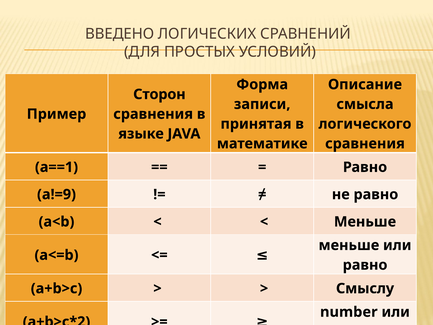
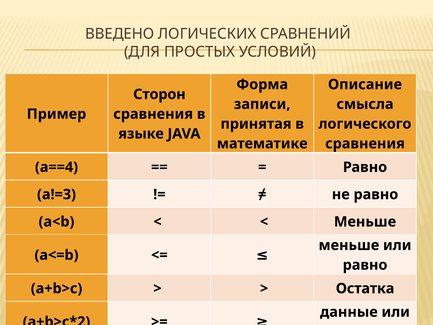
a==1: a==1 -> a==4 (56, 167)
a!=9: a!=9 -> a!=3 (56, 194)
Смыслу: Смыслу -> Остатка (365, 288)
number: number -> данные (349, 312)
